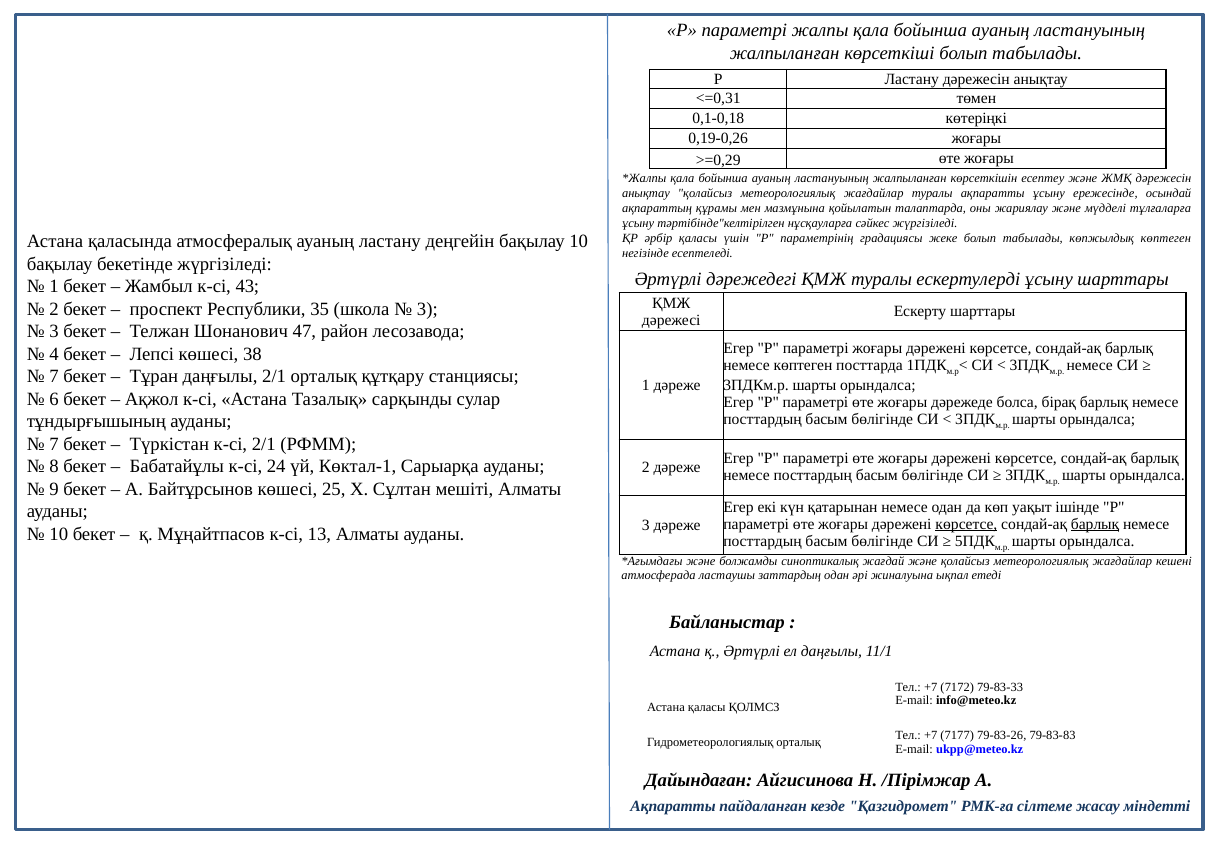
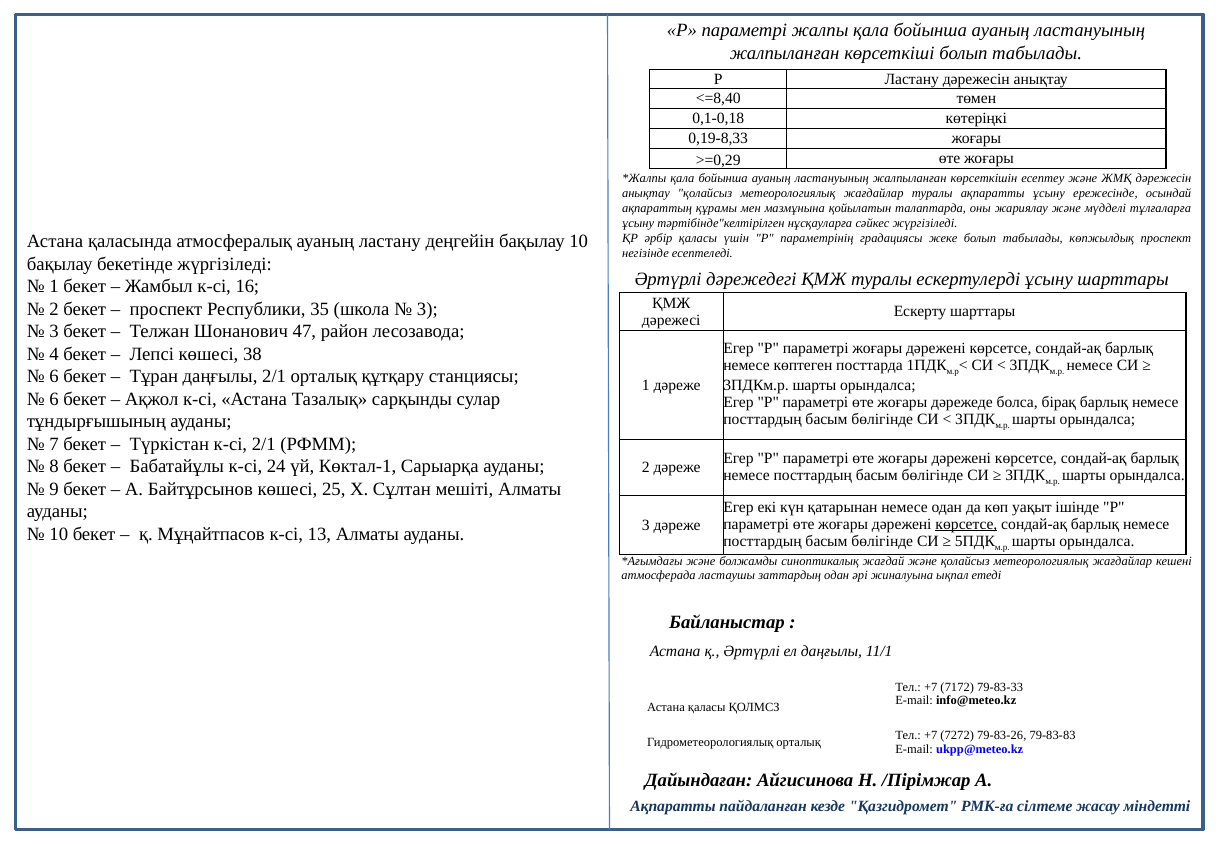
<=0,31: <=0,31 -> <=8,40 (718, 98)
0,19-0,26: 0,19-0,26 -> 0,19-8,33 (718, 138)
көпжылдық көптеген: көптеген -> проспект (1166, 238)
43: 43 -> 16 (247, 287)
7: 7 -> 6 (54, 377)
барлық underline: present -> none (1095, 524)
7177: 7177 -> 7272 (957, 736)
